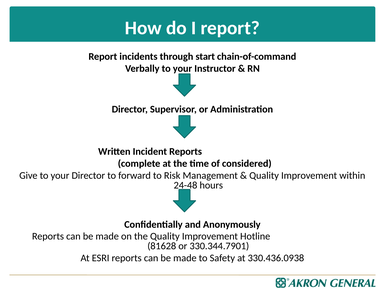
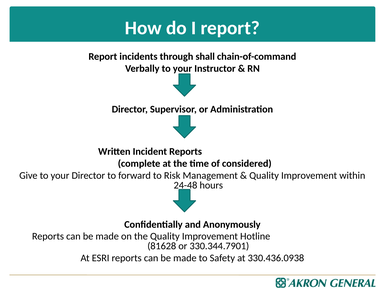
start: start -> shall (205, 56)
